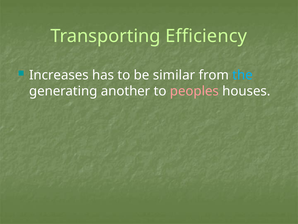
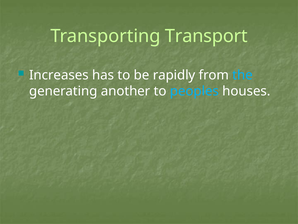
Efficiency: Efficiency -> Transport (206, 36)
similar: similar -> rapidly (174, 75)
peoples colour: pink -> light blue (194, 91)
